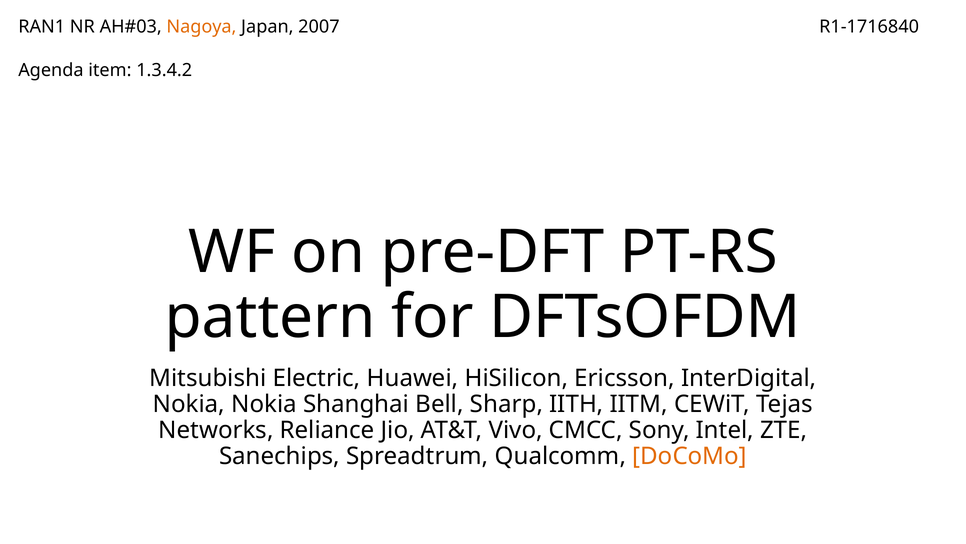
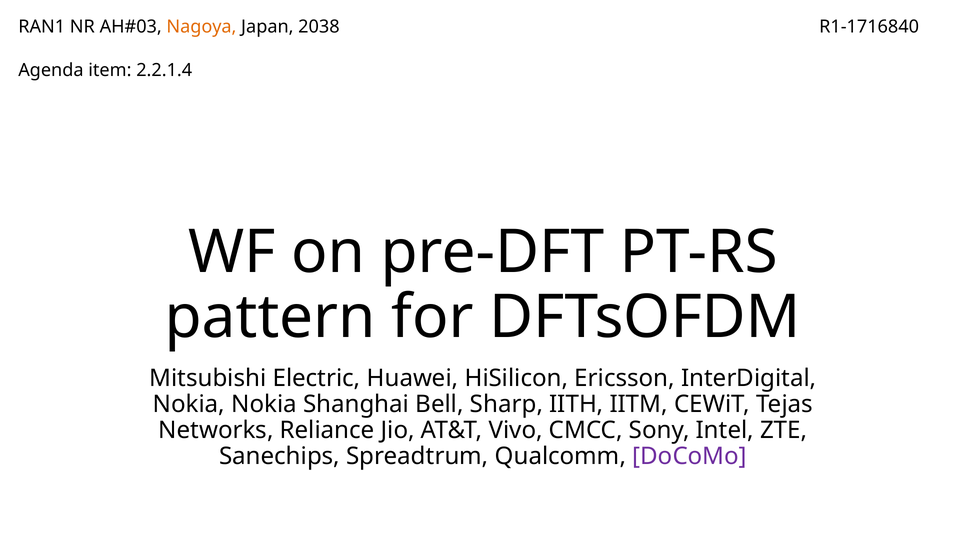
2007: 2007 -> 2038 (319, 27)
1.3.4.2: 1.3.4.2 -> 2.2.1.4 (164, 70)
DoCoMo colour: orange -> purple (690, 456)
